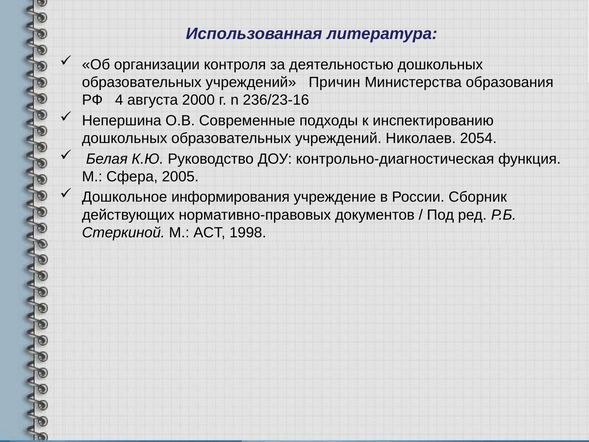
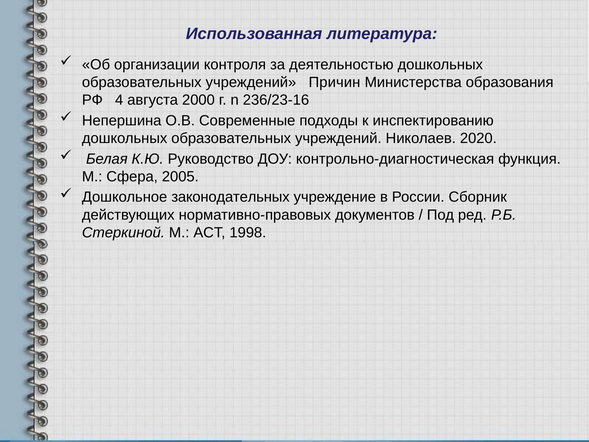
2054: 2054 -> 2020 (478, 138)
информирования: информирования -> законодательных (230, 197)
